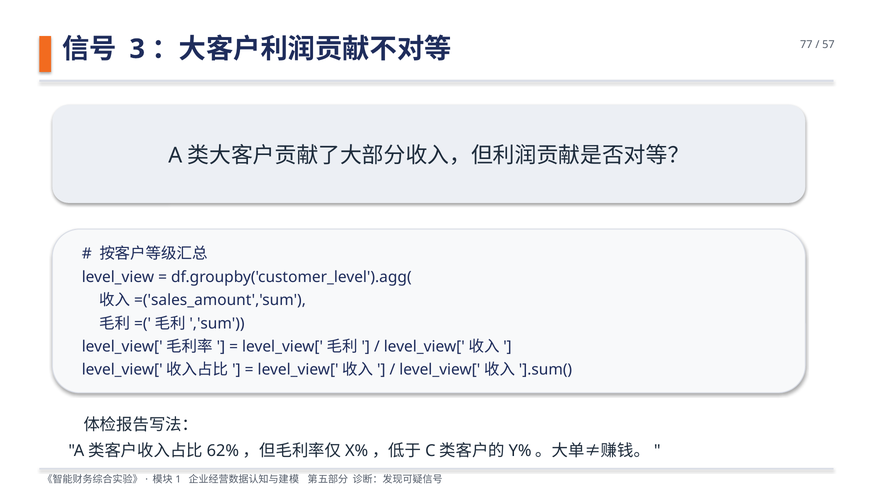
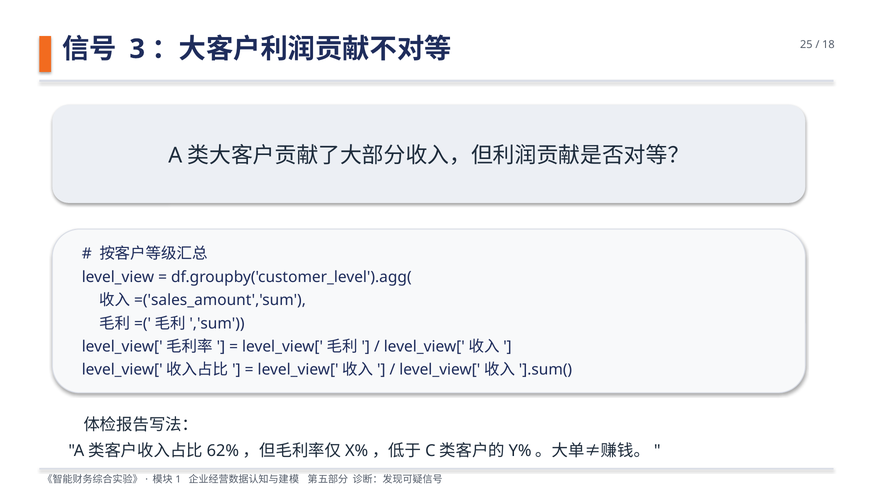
77: 77 -> 25 (806, 45)
57: 57 -> 18 (828, 45)
